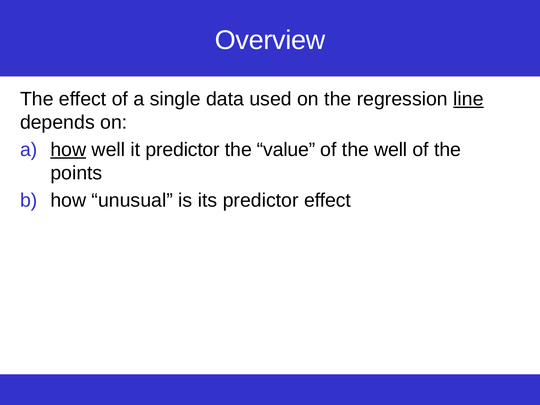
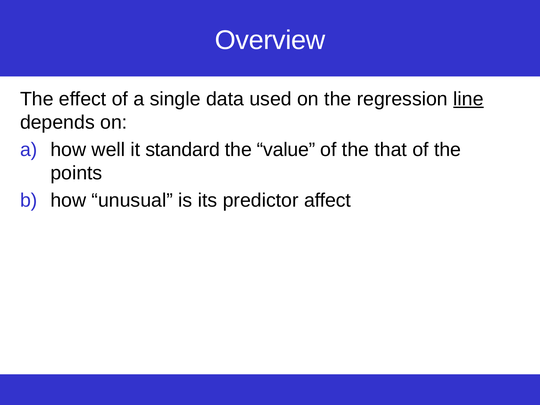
how underline: present -> none (68, 150)
it predictor: predictor -> standard (183, 150)
the well: well -> that (391, 150)
predictor effect: effect -> affect (327, 200)
